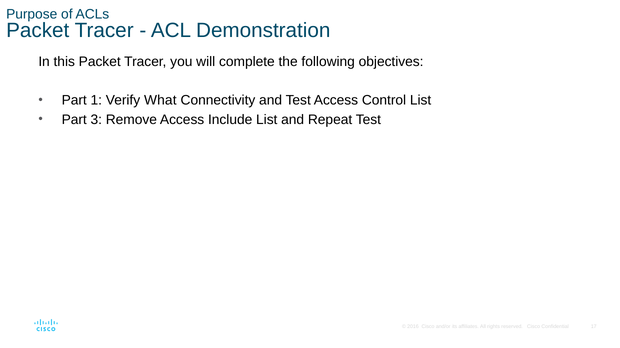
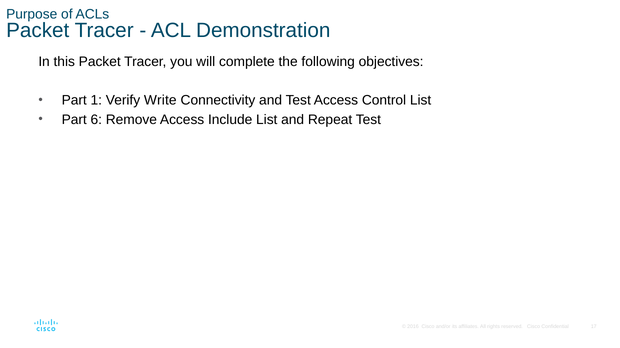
What: What -> Write (160, 101)
3: 3 -> 6 (96, 120)
